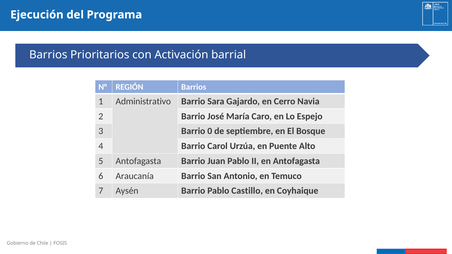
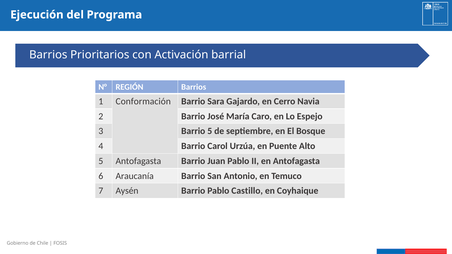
Administrativo: Administrativo -> Conformación (143, 101)
Barrio 0: 0 -> 5 (210, 131)
